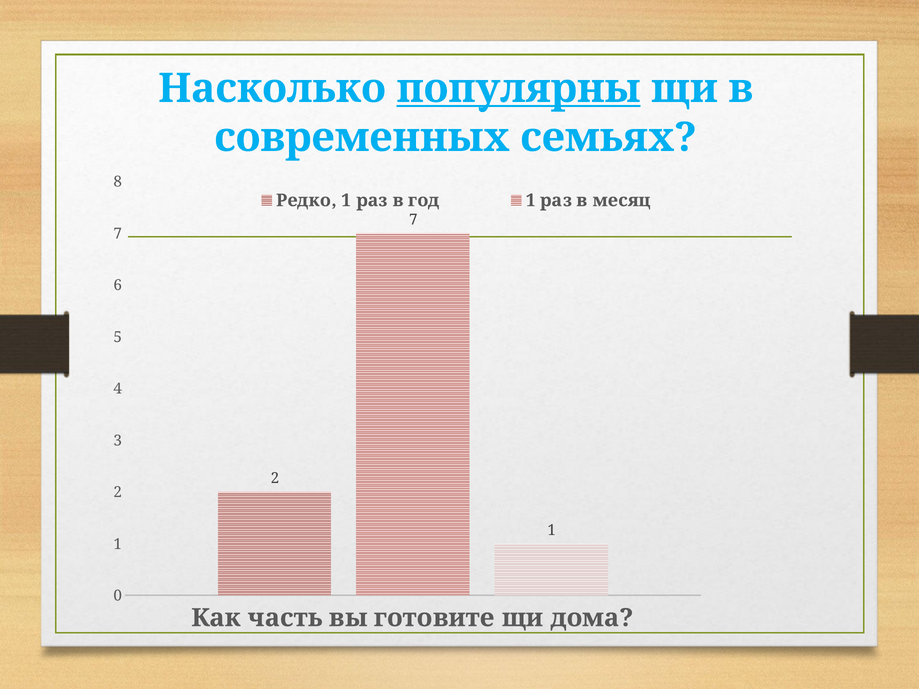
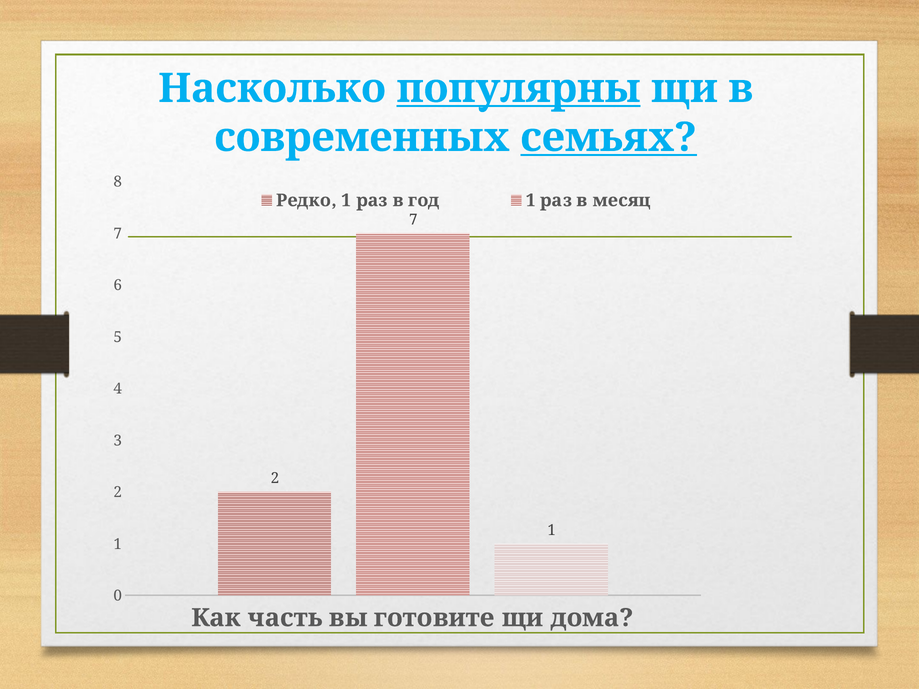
семьях underline: none -> present (609, 138)
